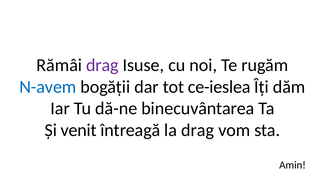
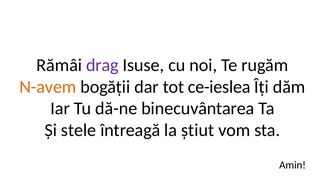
N-avem colour: blue -> orange (48, 87)
venit: venit -> stele (79, 130)
la drag: drag -> știut (198, 130)
